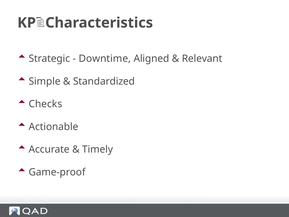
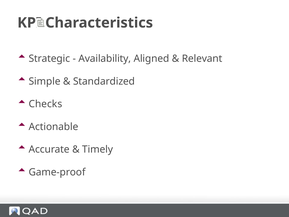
Downtime: Downtime -> Availability (105, 59)
